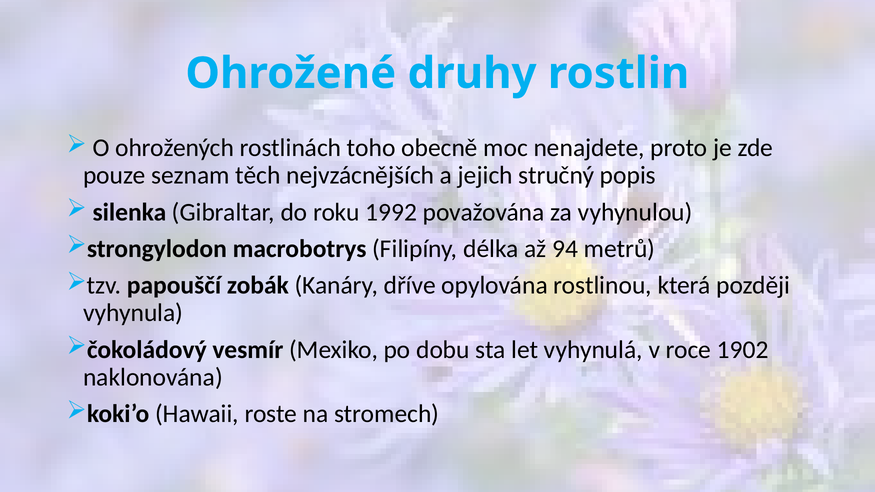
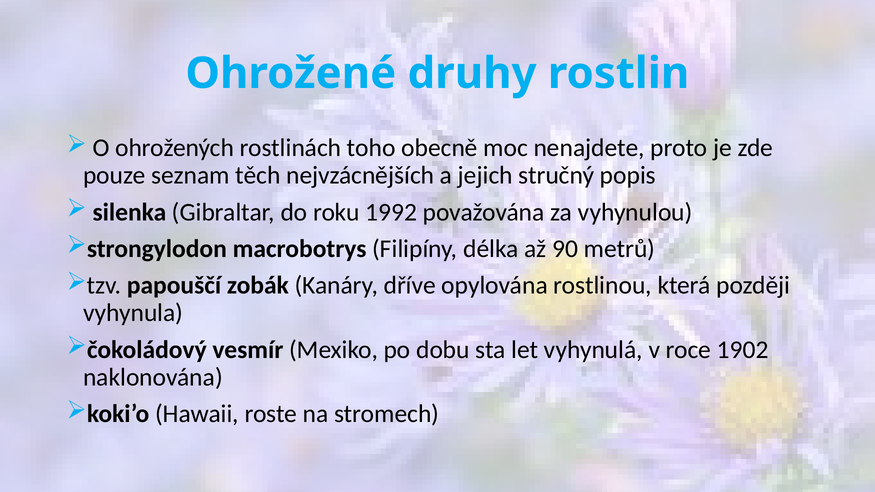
94: 94 -> 90 (565, 249)
